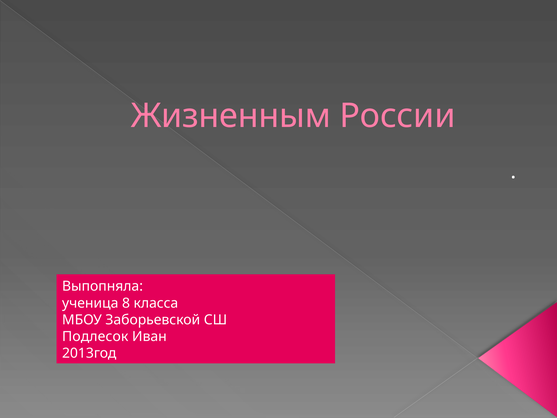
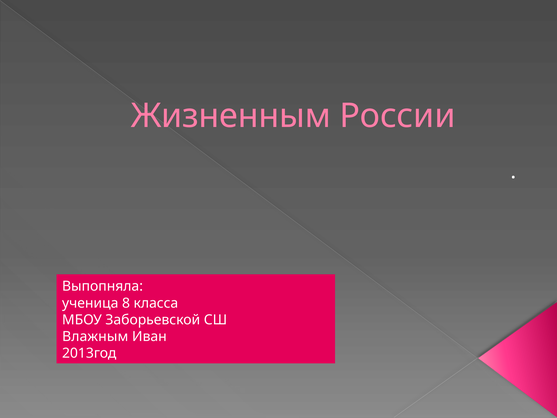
Подлесок: Подлесок -> Влажным (95, 336)
